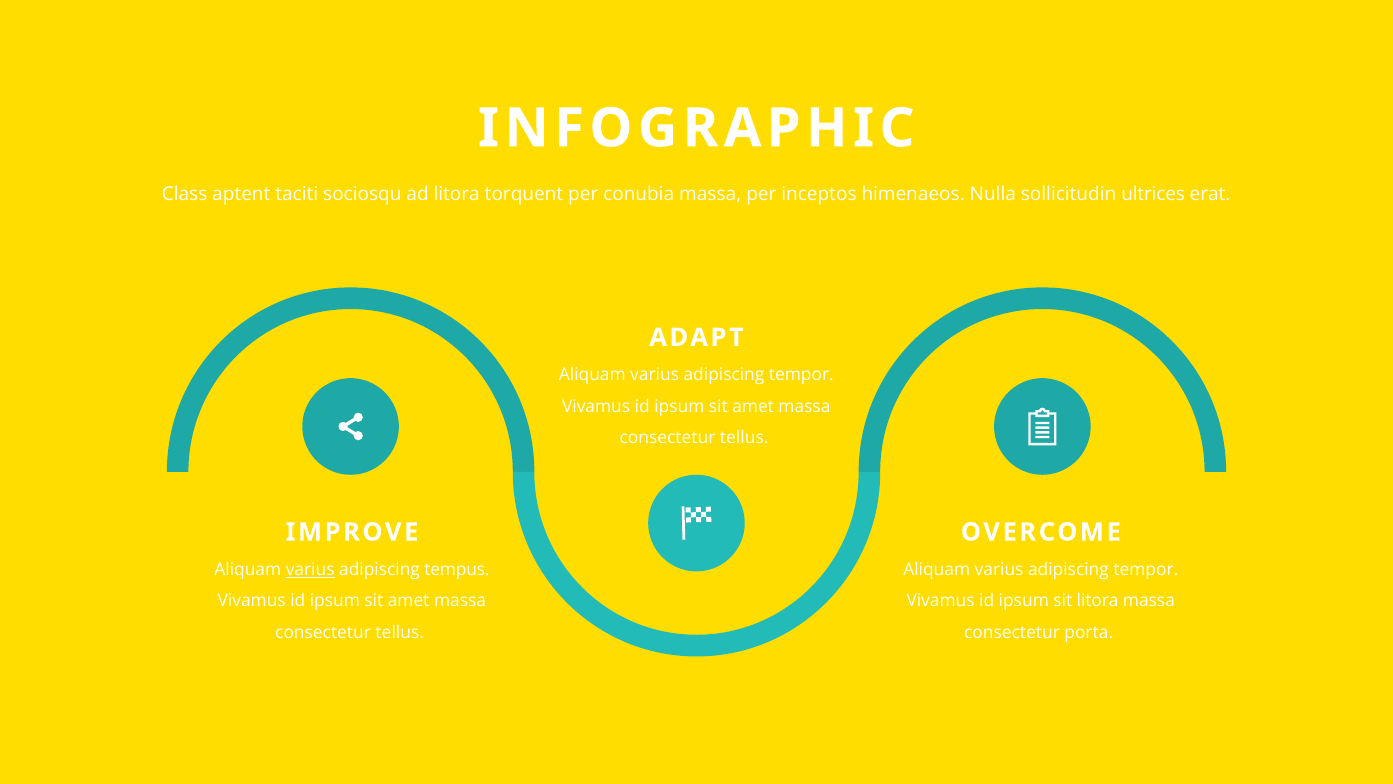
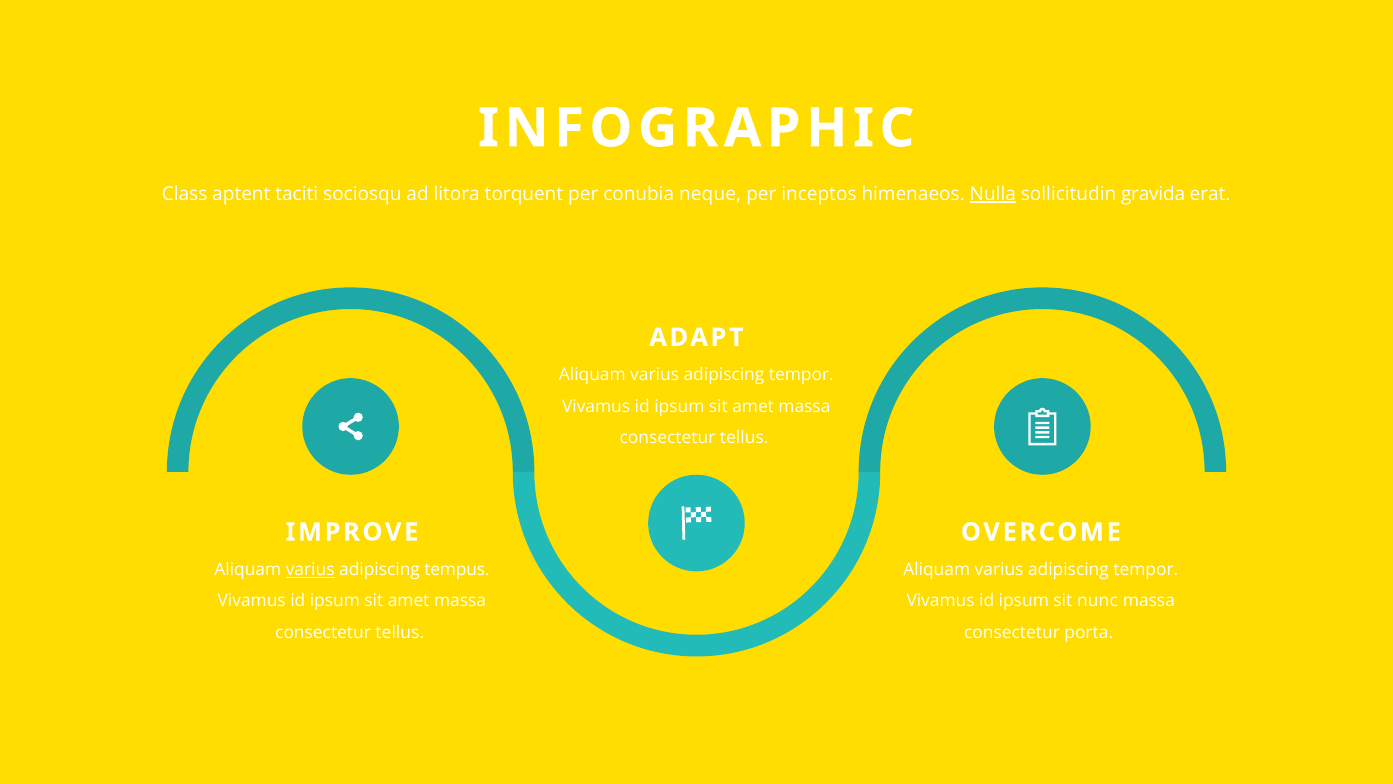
conubia massa: massa -> neque (710, 194)
Nulla underline: none -> present (993, 194)
ultrices: ultrices -> gravida (1153, 194)
sit litora: litora -> nunc (1097, 601)
